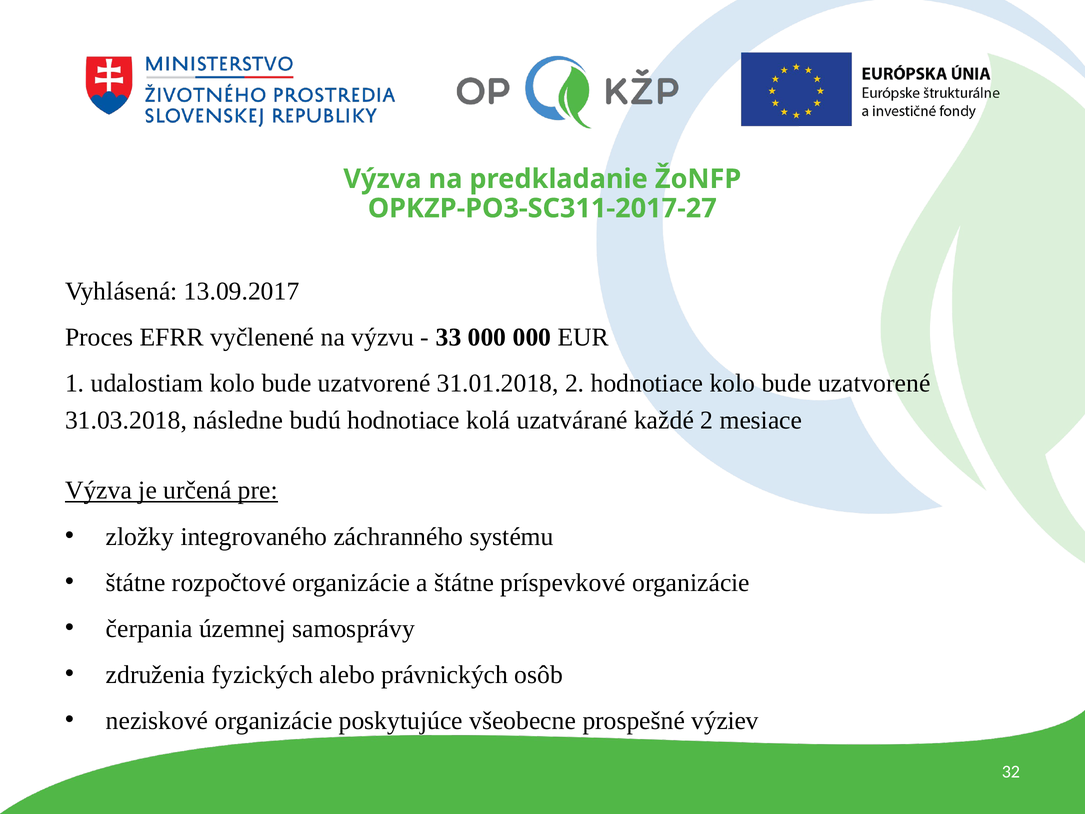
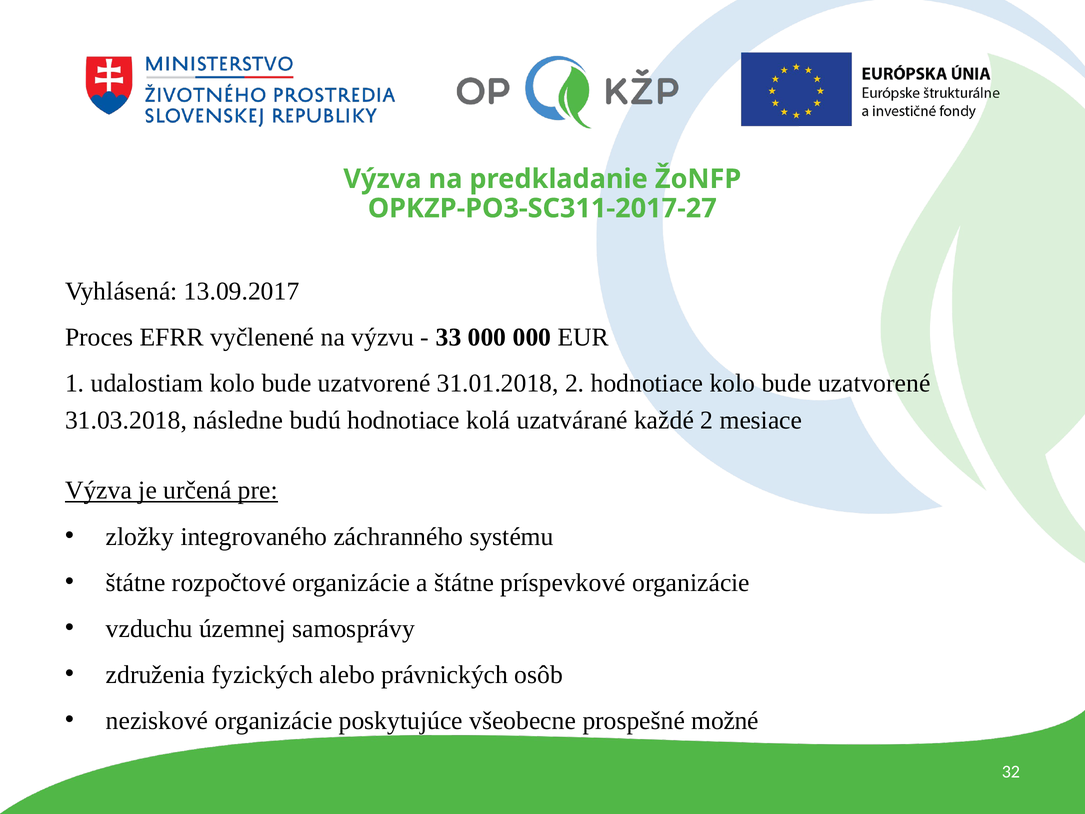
čerpania: čerpania -> vzduchu (149, 628)
výziev: výziev -> možné (725, 720)
